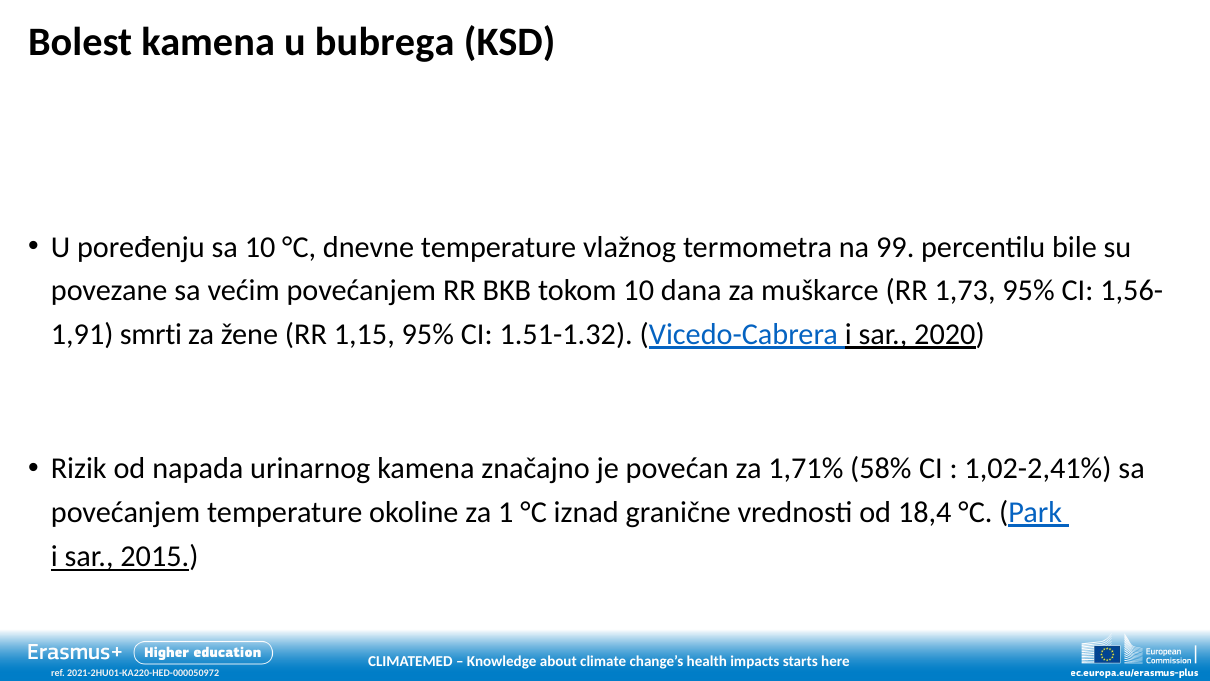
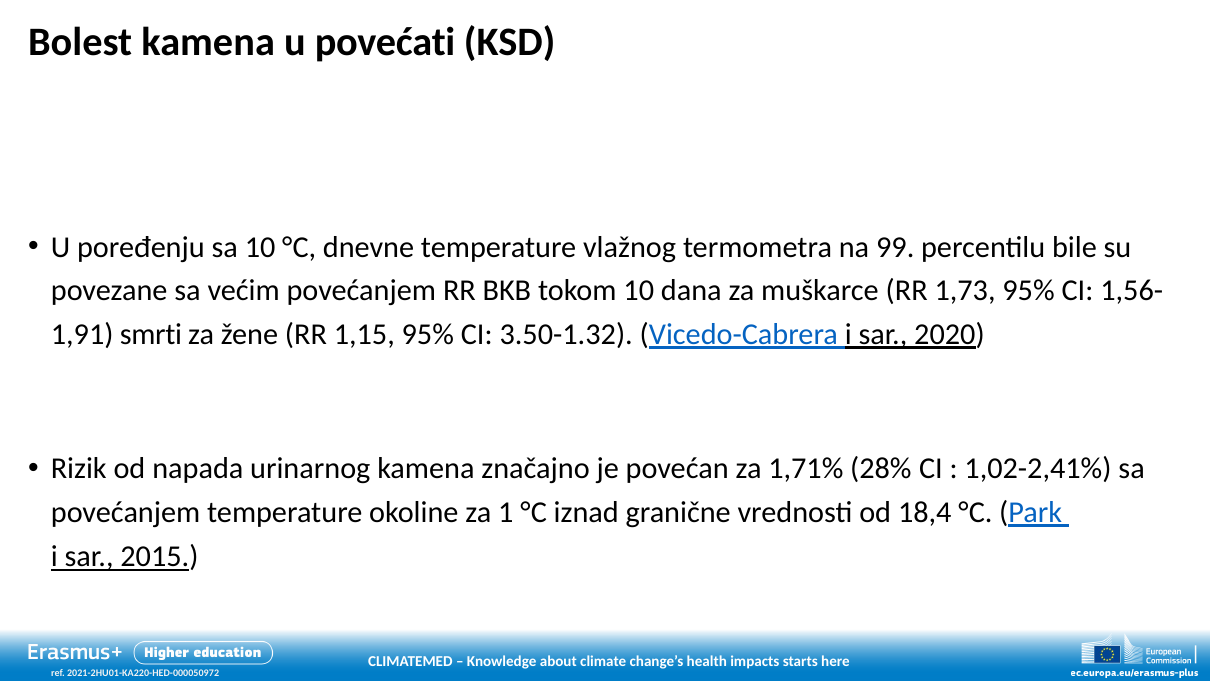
bubrega: bubrega -> povećati (385, 42)
1.51-1.32: 1.51-1.32 -> 3.50-1.32 (566, 334)
58%: 58% -> 28% (881, 469)
